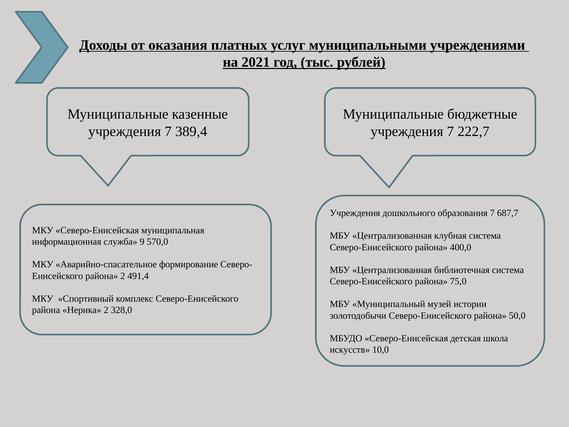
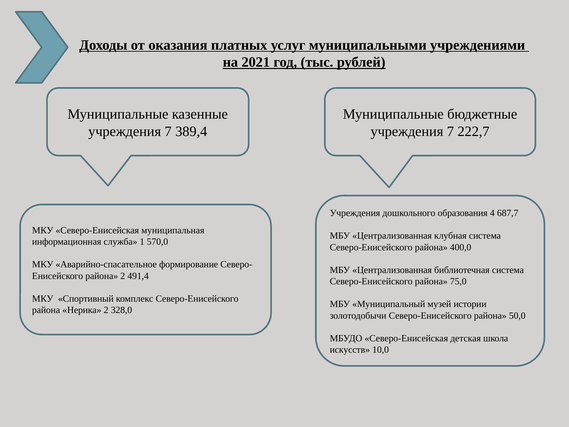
образования 7: 7 -> 4 (492, 213)
9: 9 -> 1 (142, 242)
